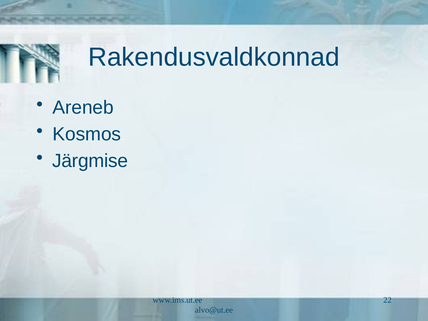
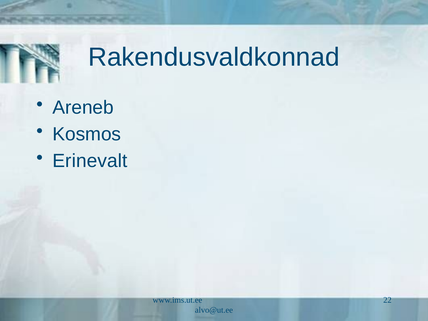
Järgmise: Järgmise -> Erinevalt (90, 161)
